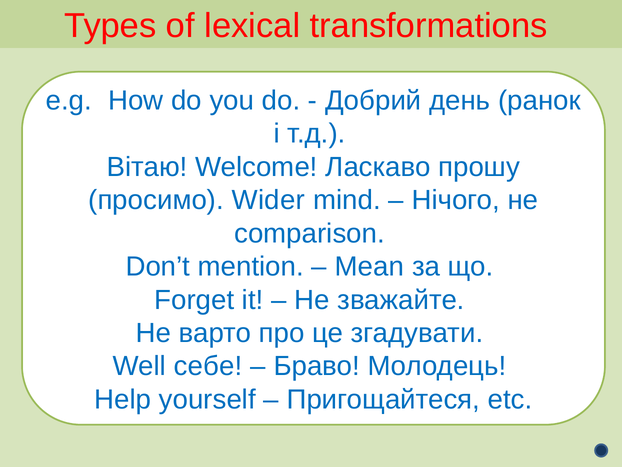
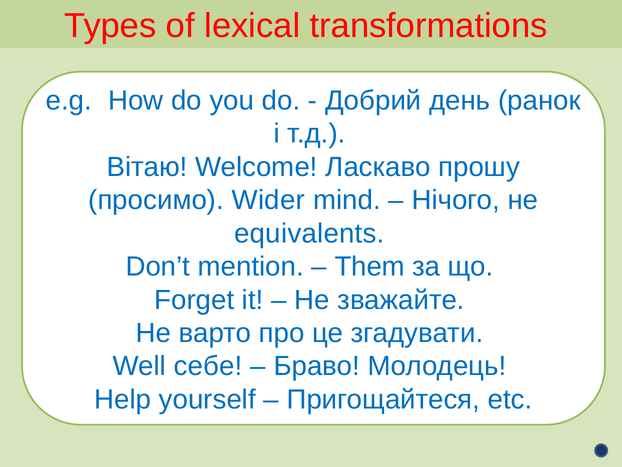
comparison: comparison -> equivalents (309, 233)
Mean: Mean -> Them (370, 266)
